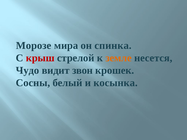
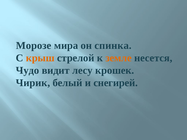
крыш colour: red -> orange (40, 58)
звон: звон -> лесу (82, 71)
Сосны: Сосны -> Чирик (33, 83)
косынка: косынка -> снегирей (116, 83)
